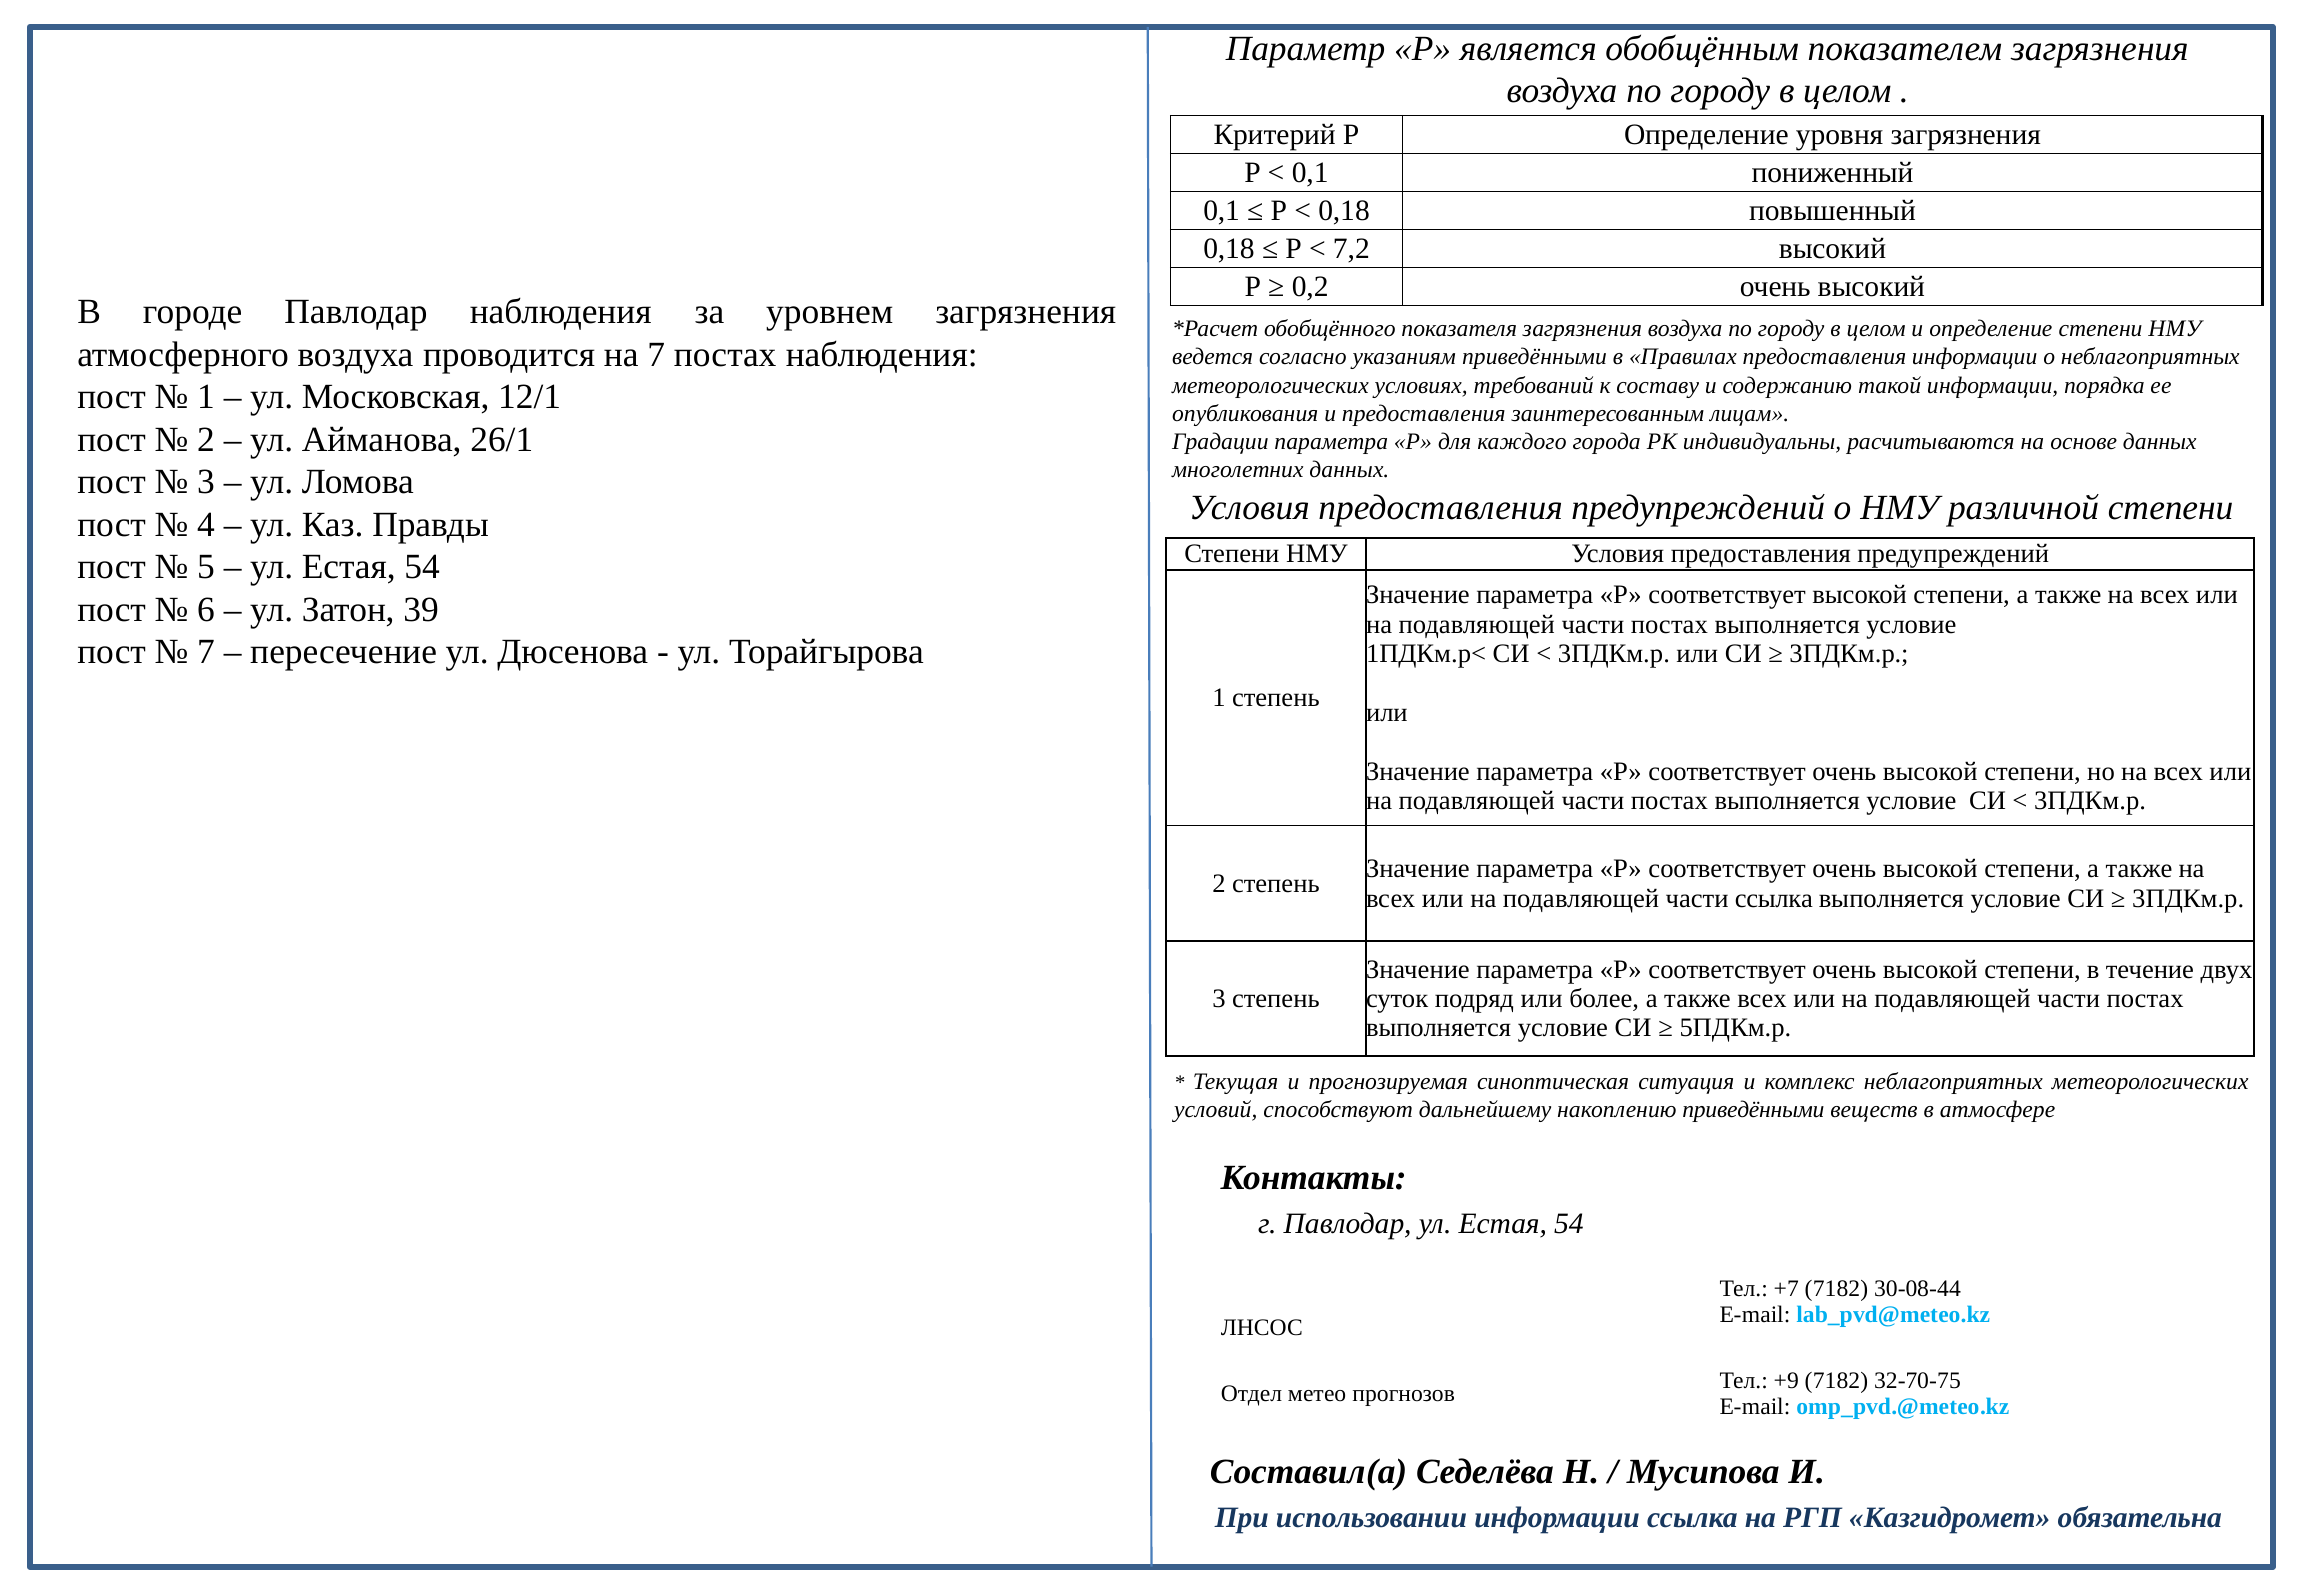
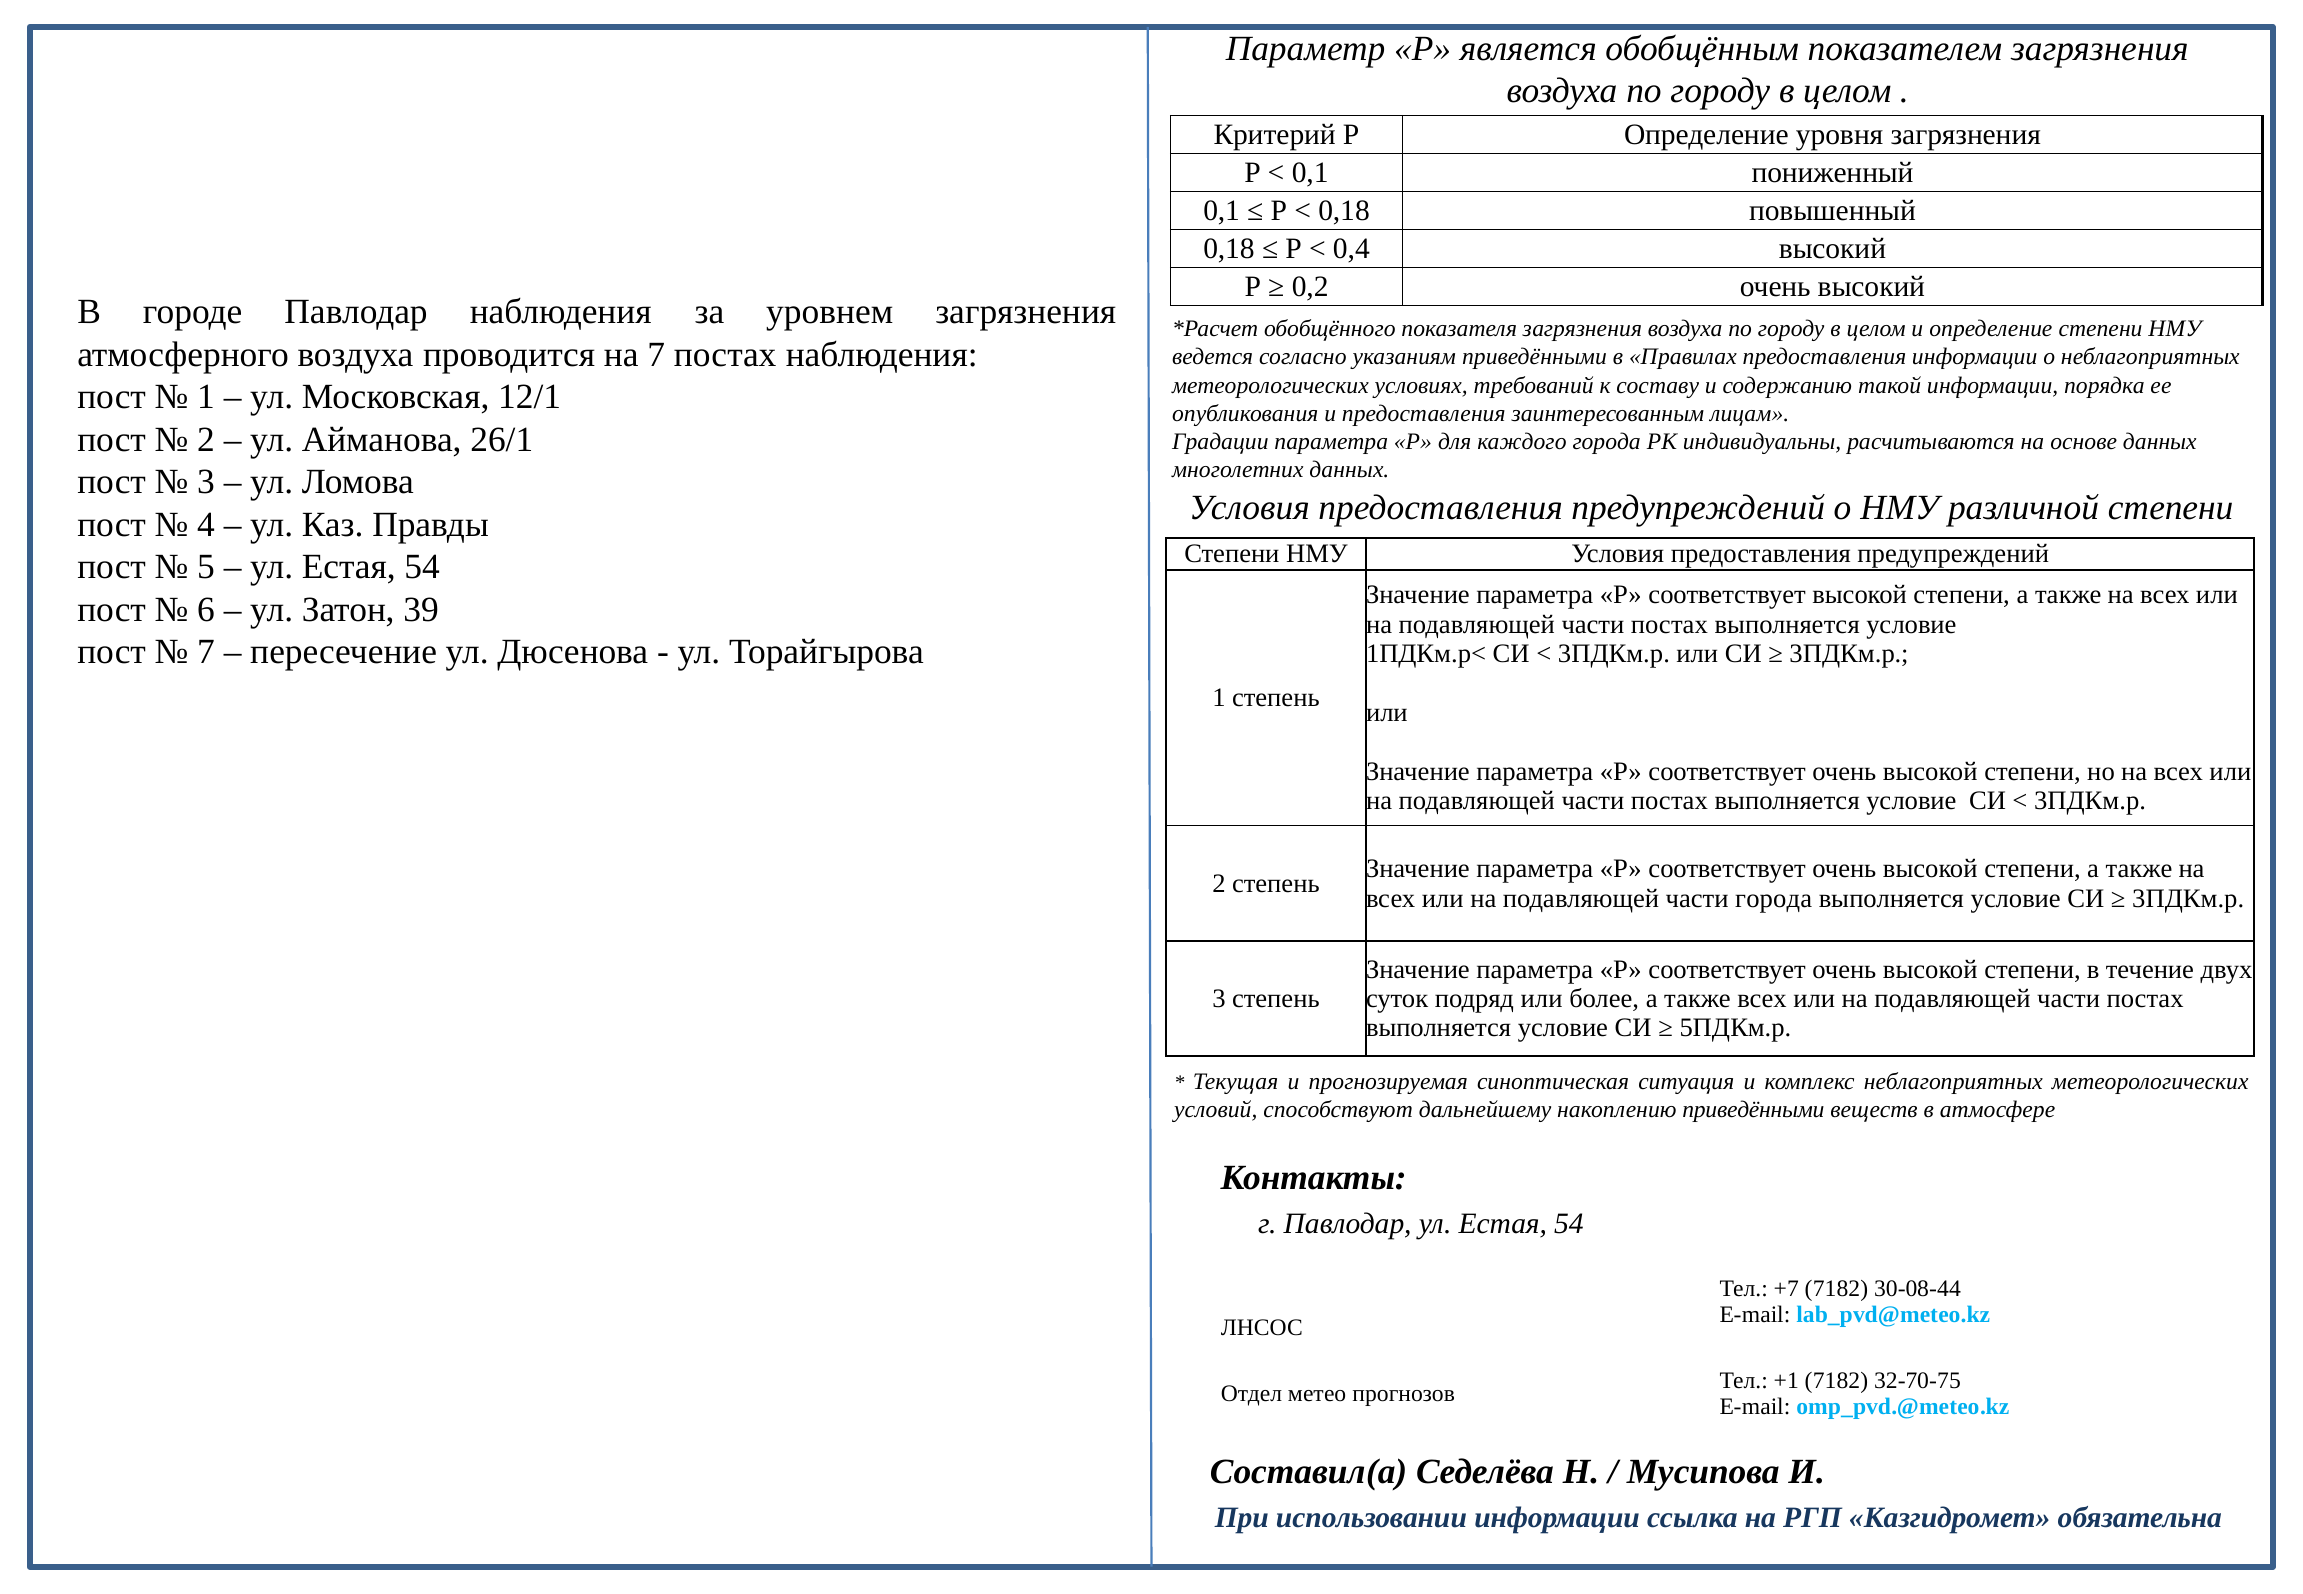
7,2: 7,2 -> 0,4 (1351, 248)
части ссылка: ссылка -> города (1774, 899)
+9: +9 -> +1 (1786, 1381)
